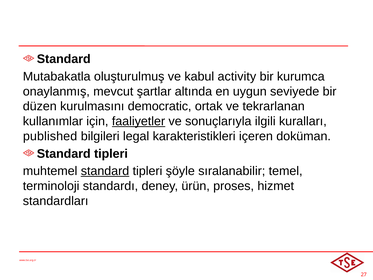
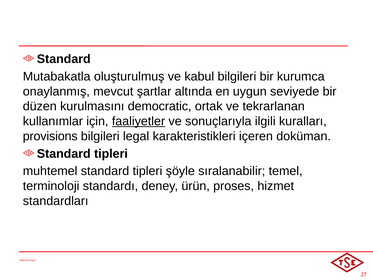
kabul activity: activity -> bilgileri (237, 76)
published: published -> provisions (50, 136)
standard underline: present -> none (105, 171)
